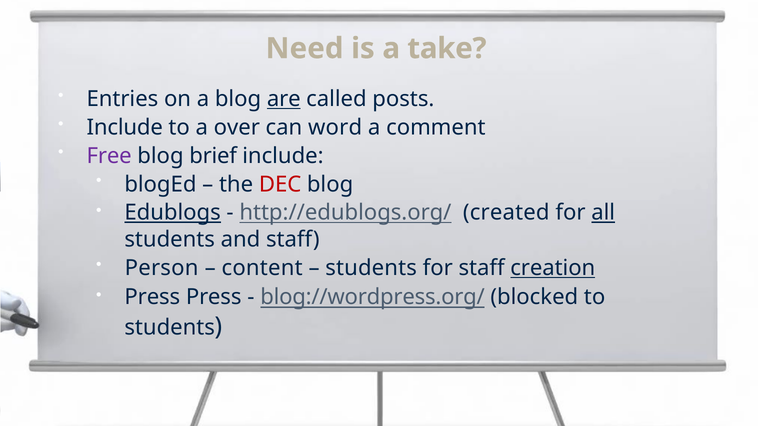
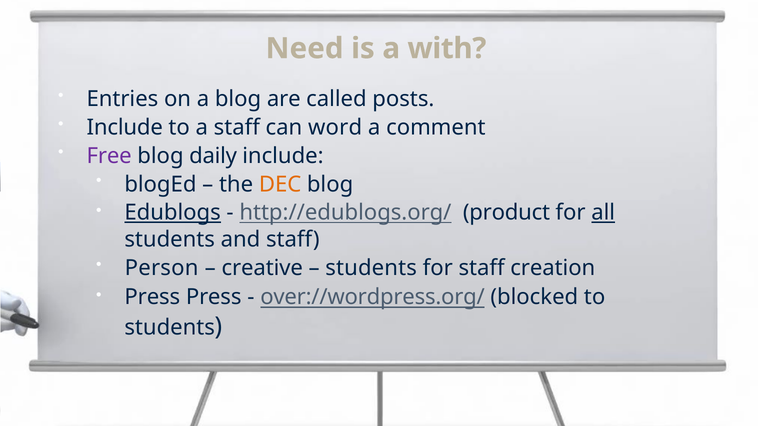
take: take -> with (447, 48)
are underline: present -> none (284, 99)
a over: over -> staff (237, 128)
brief: brief -> daily (213, 156)
DEC colour: red -> orange (280, 184)
created: created -> product (506, 213)
content: content -> creative (262, 268)
creation underline: present -> none (553, 268)
blog://wordpress.org/: blog://wordpress.org/ -> over://wordpress.org/ (373, 297)
